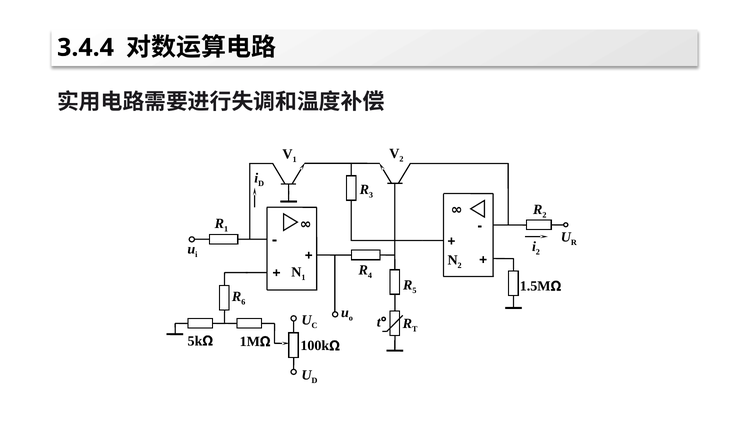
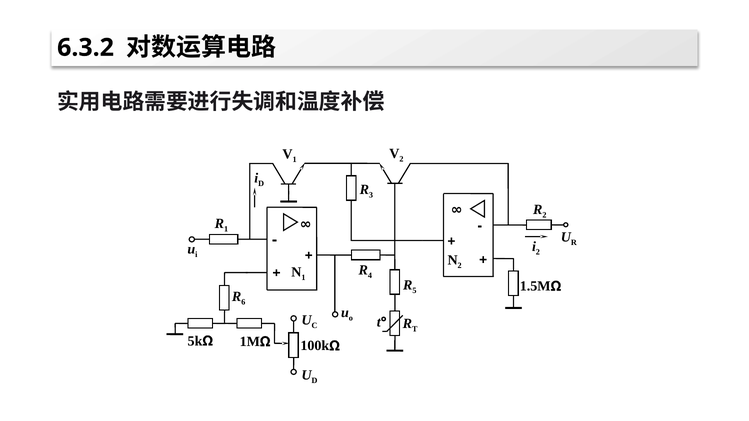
3.4.4: 3.4.4 -> 6.3.2 (86, 48)
